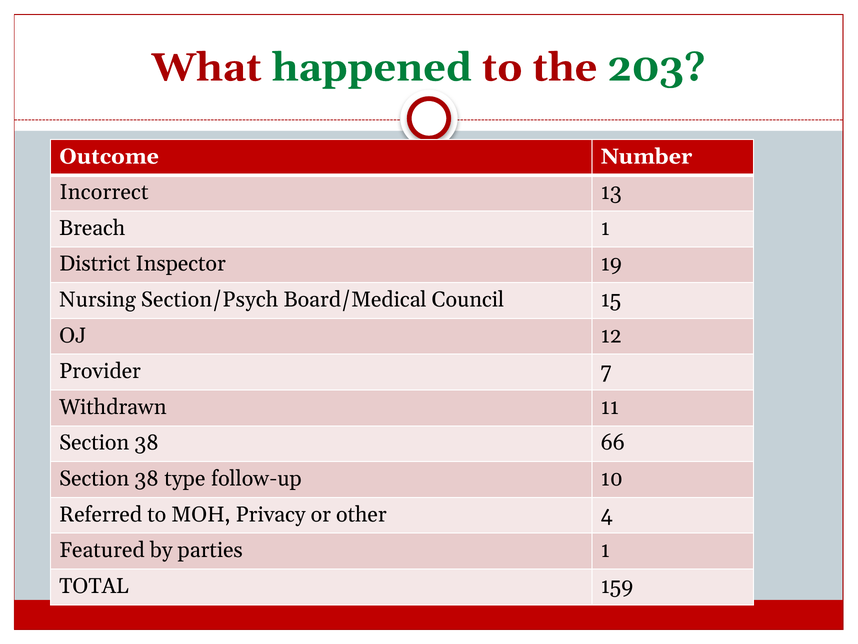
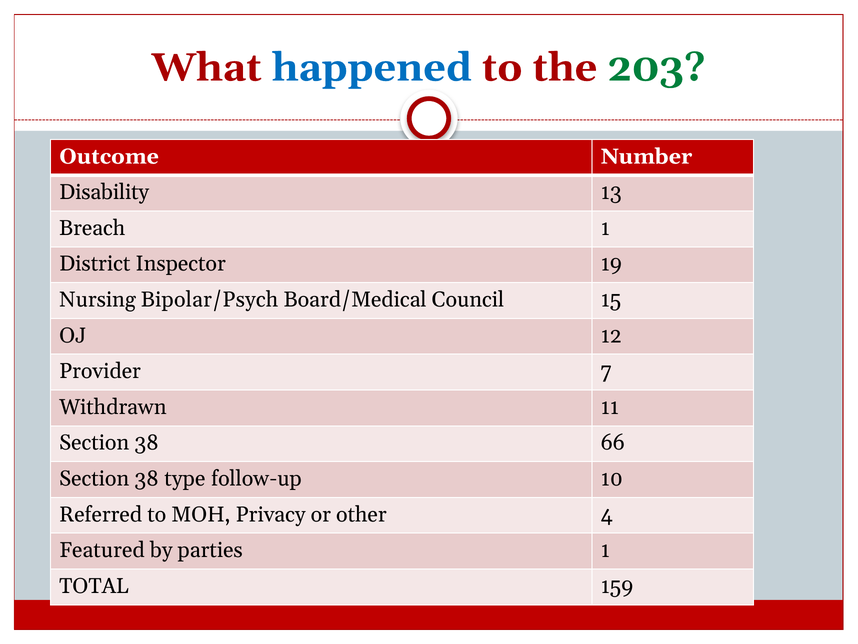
happened colour: green -> blue (372, 68)
Incorrect: Incorrect -> Disability (104, 192)
Section/Psych: Section/Psych -> Bipolar/Psych (210, 299)
